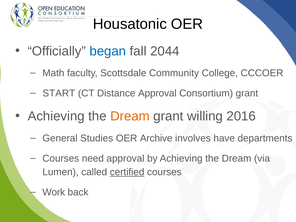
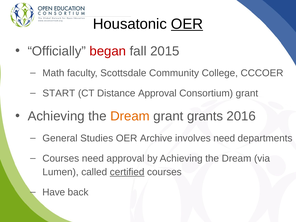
OER underline: none -> present (187, 24)
began colour: blue -> red (108, 51)
2044: 2044 -> 2015 (165, 51)
willing: willing -> grants (205, 116)
involves have: have -> need (224, 138)
Work: Work -> Have (54, 192)
